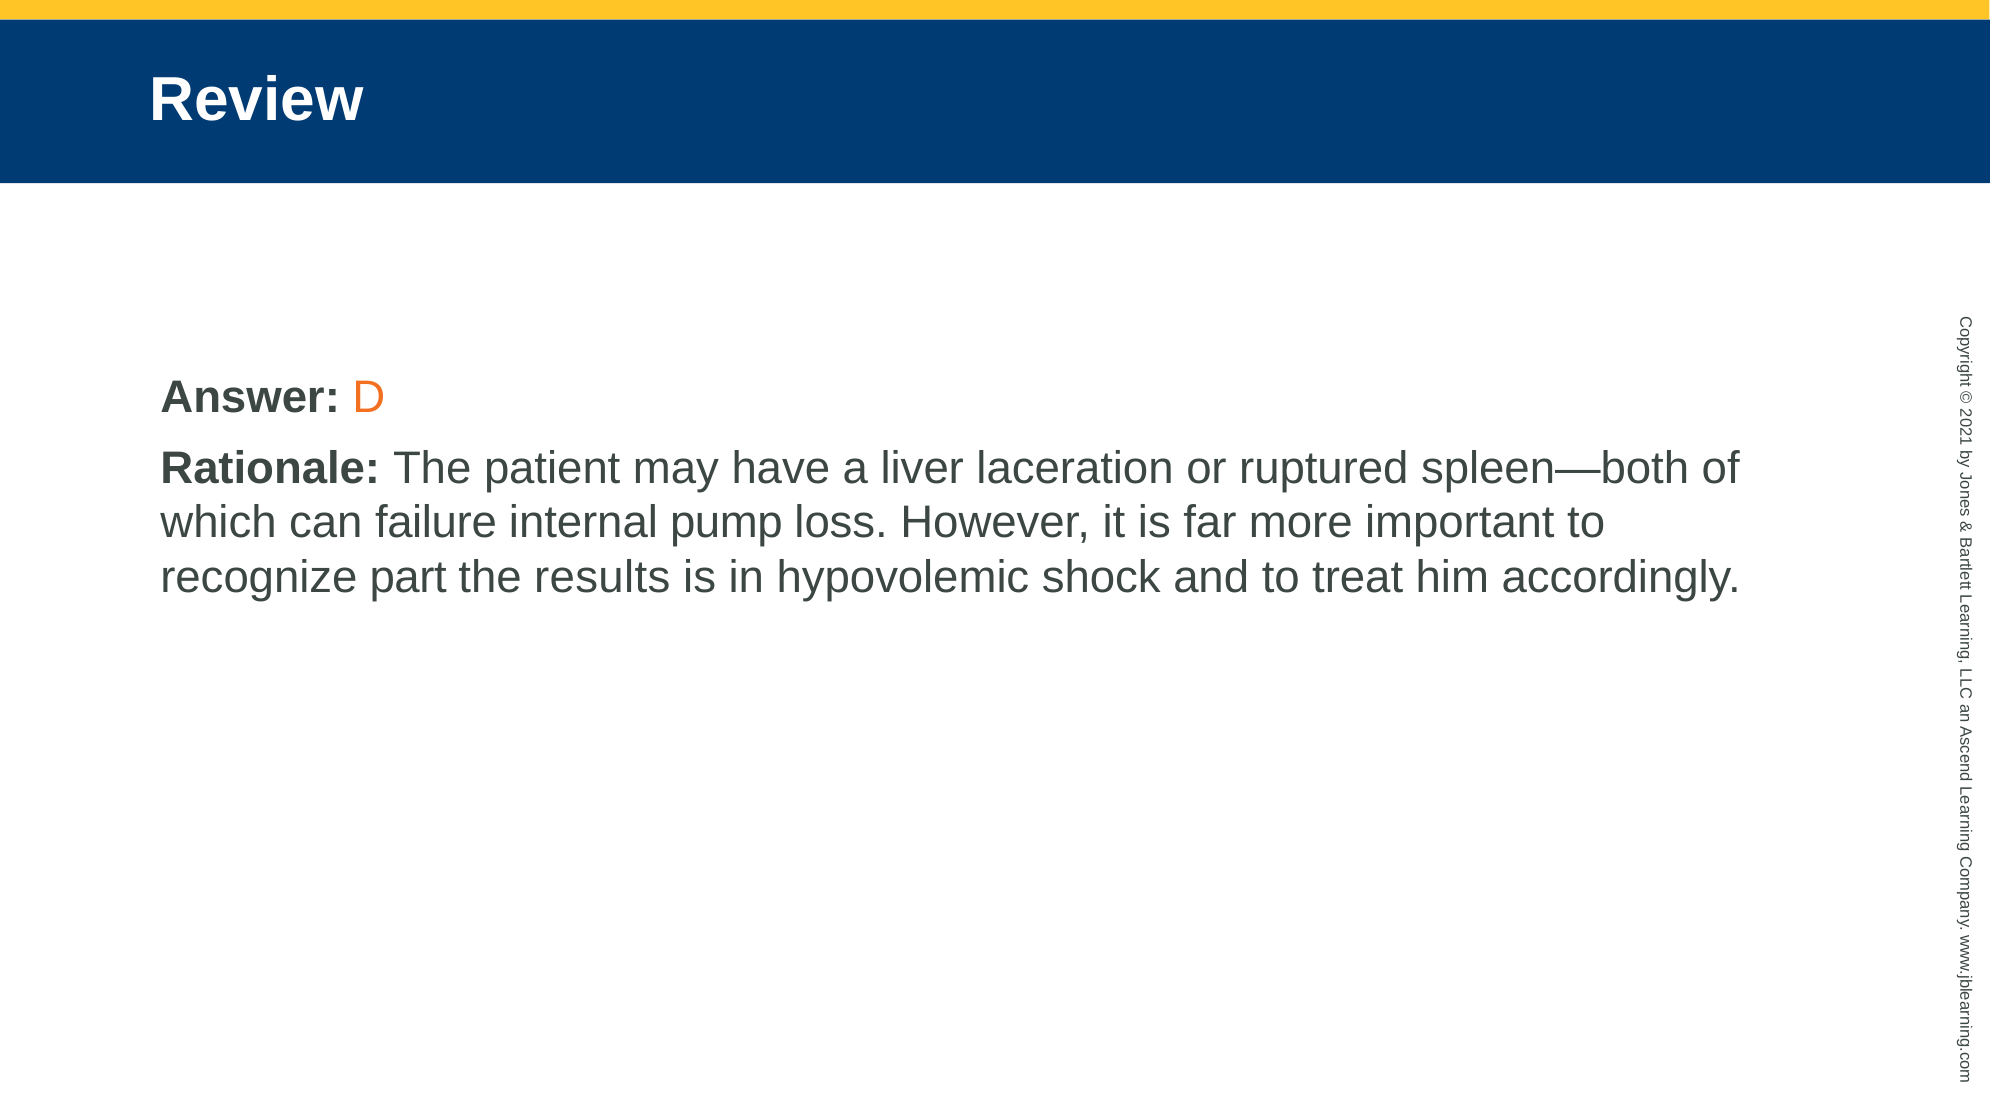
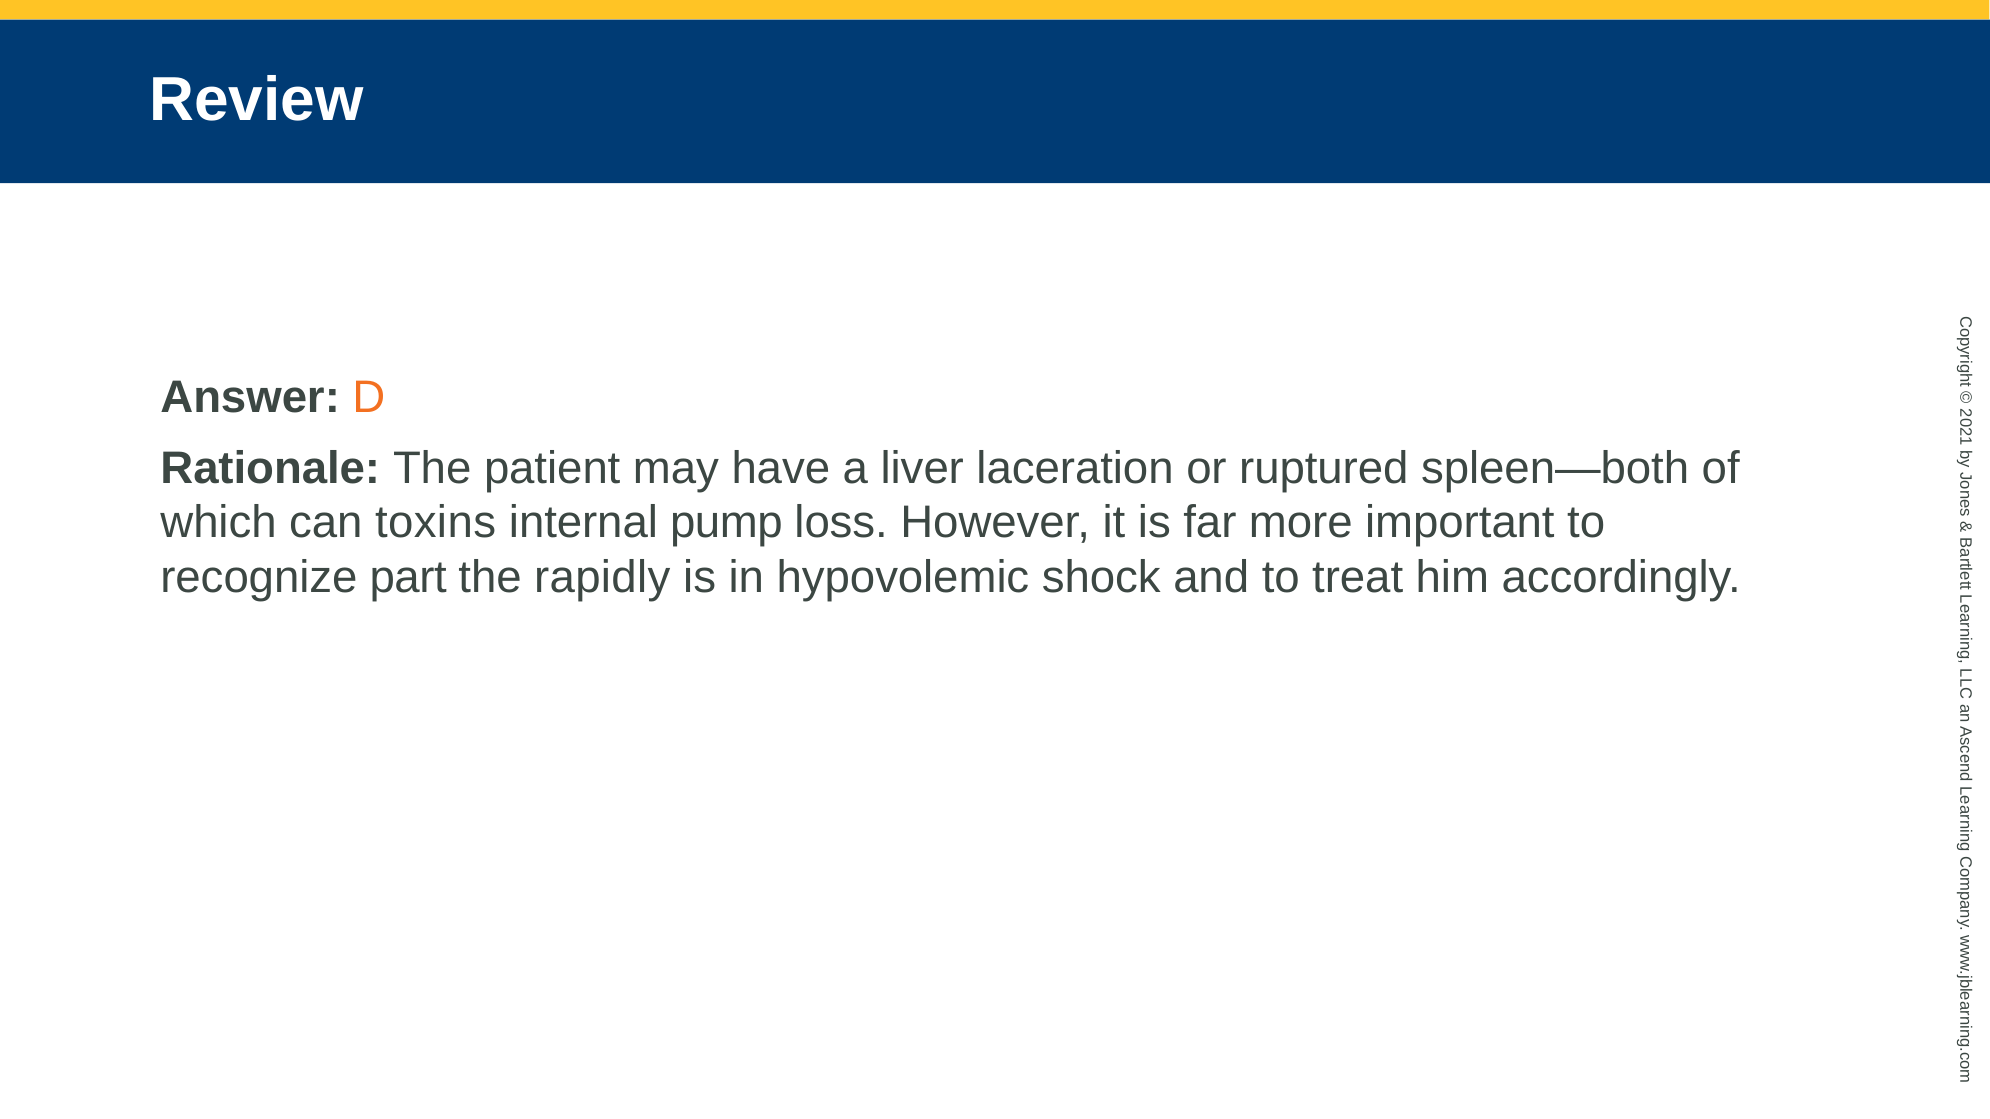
failure: failure -> toxins (436, 523)
results: results -> rapidly (602, 578)
